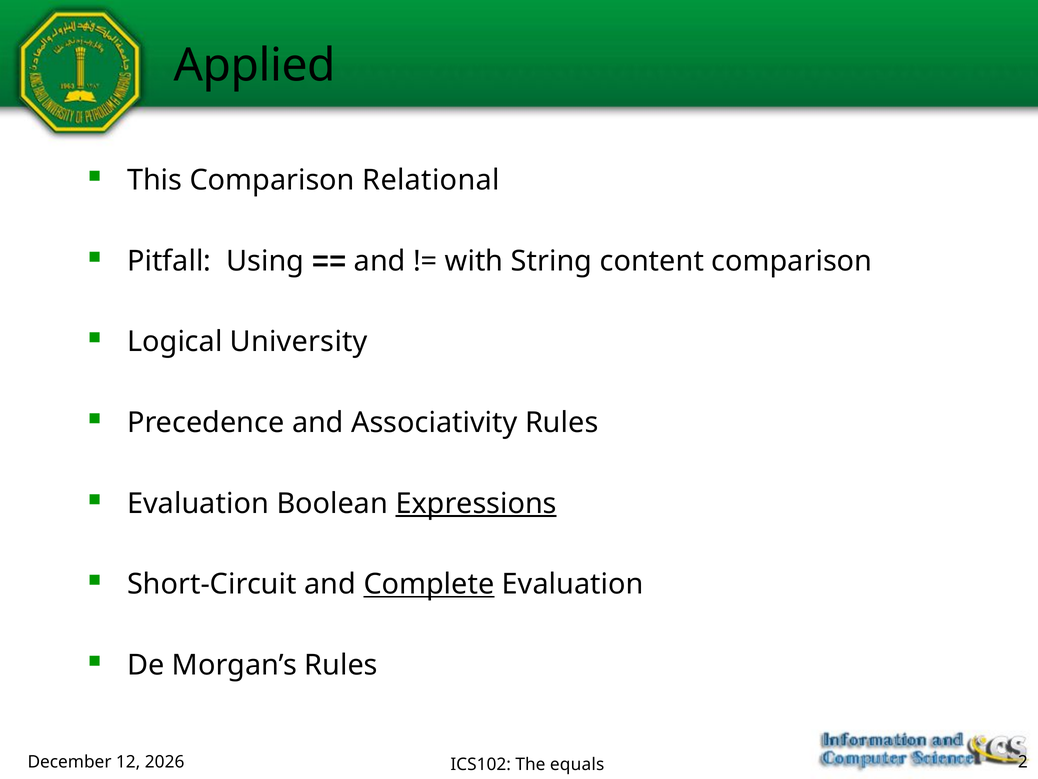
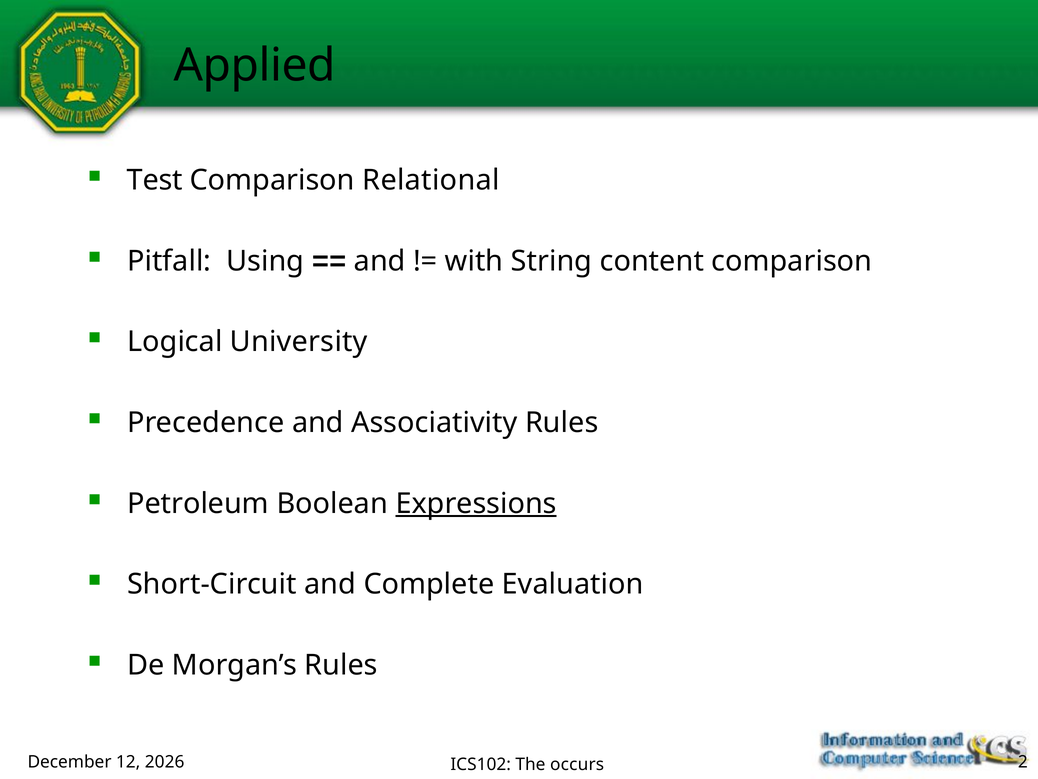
This: This -> Test (155, 180)
Evaluation: Evaluation -> Petroleum (198, 503)
Complete underline: present -> none (429, 584)
equals: equals -> occurs (577, 764)
